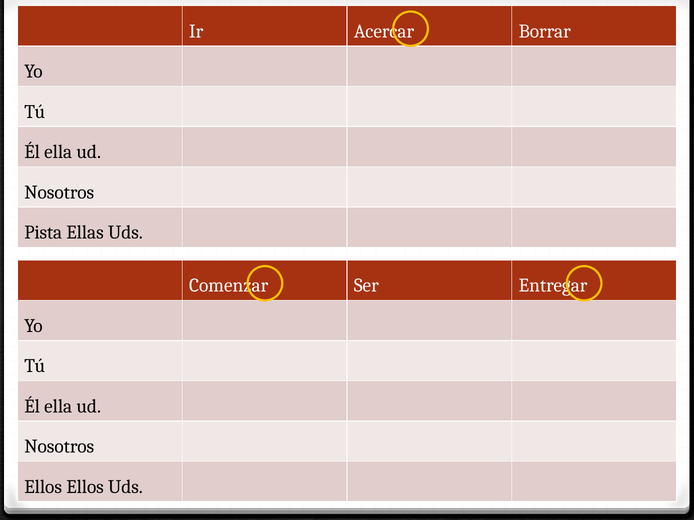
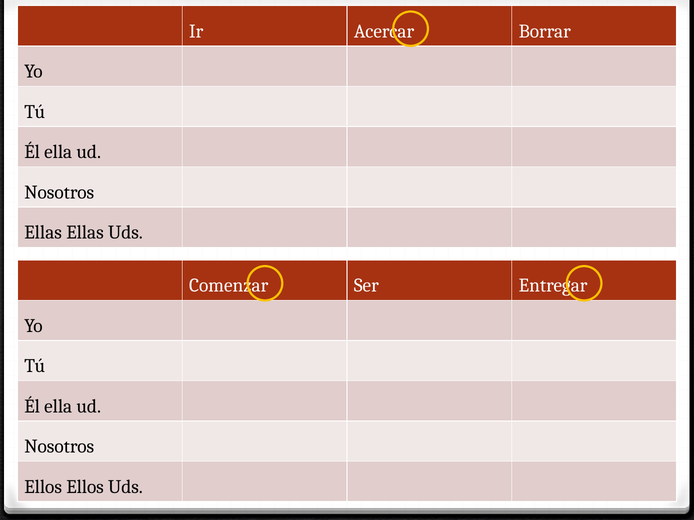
Pista: Pista -> Ellas (43, 233)
